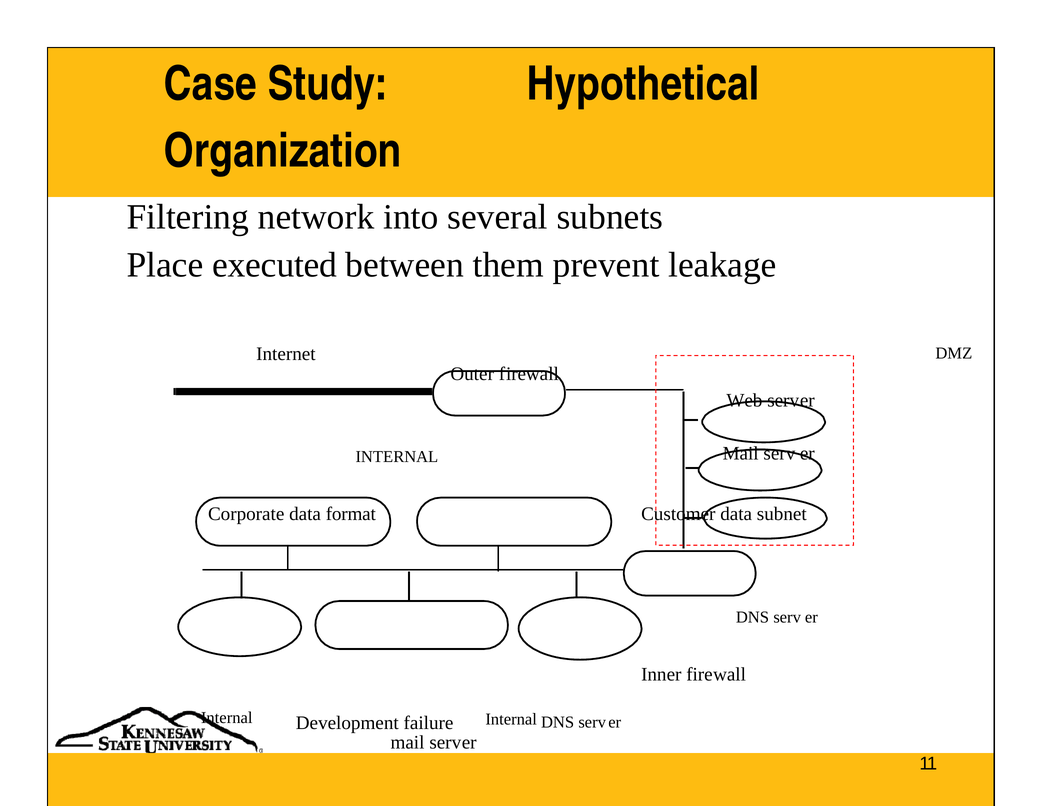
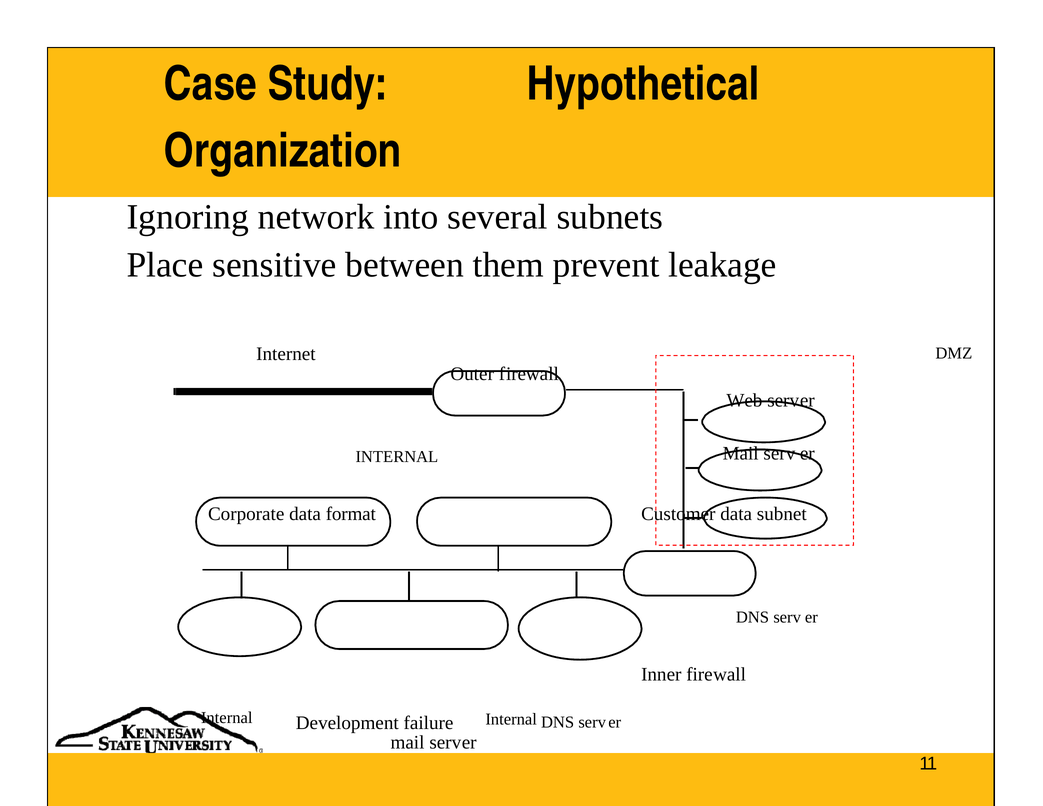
Filtering: Filtering -> Ignoring (188, 217)
executed: executed -> sensitive (275, 265)
